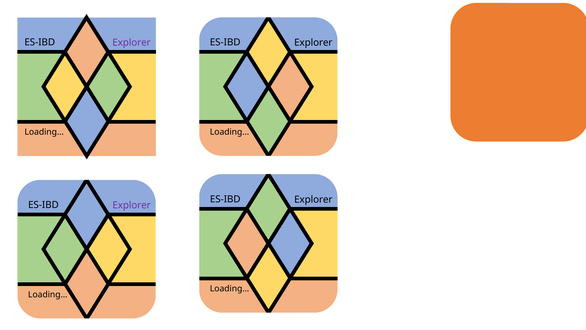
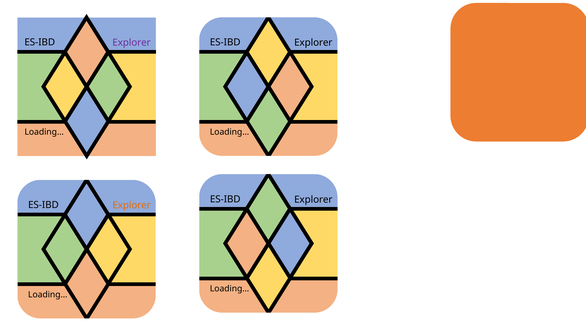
Explorer colour: purple -> orange (132, 205)
